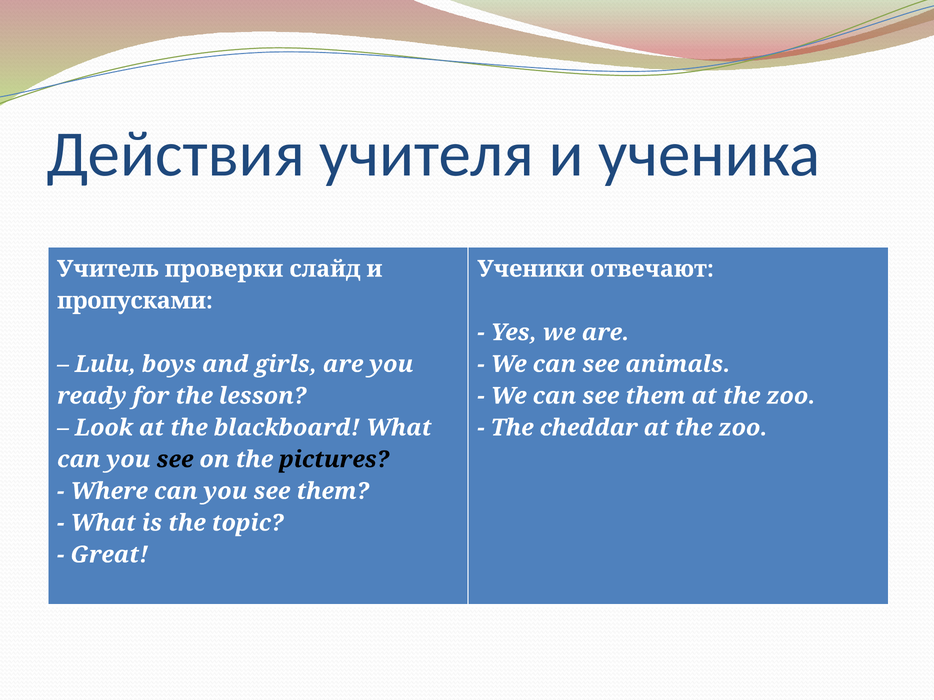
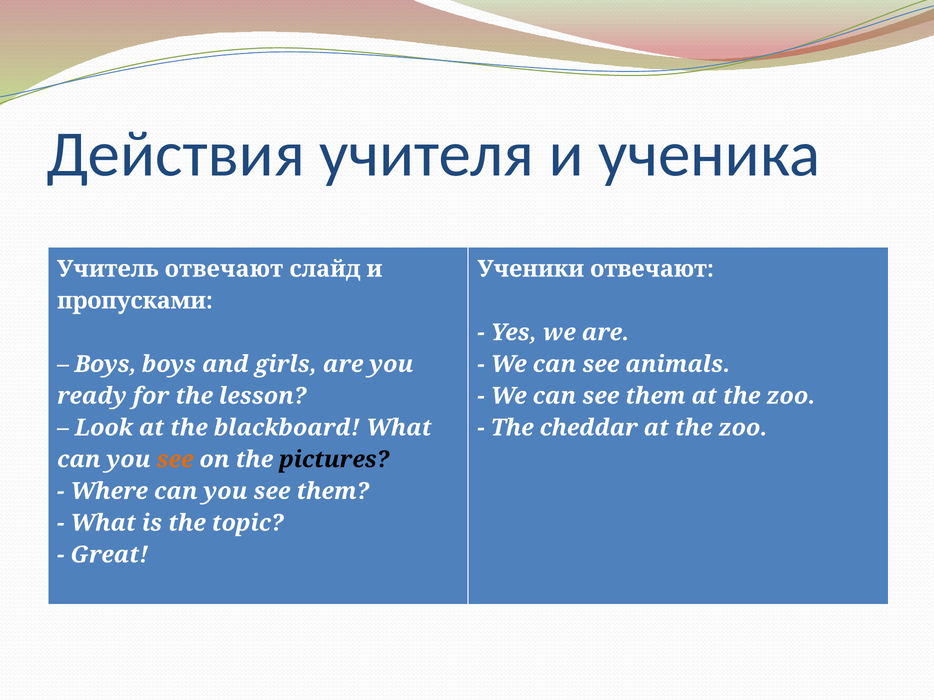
Учитель проверки: проверки -> отвечают (224, 269)
Lulu: Lulu -> Boys (105, 364)
see colour: black -> orange (175, 460)
